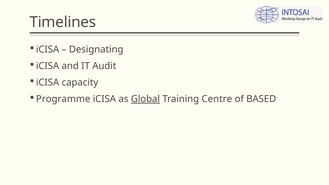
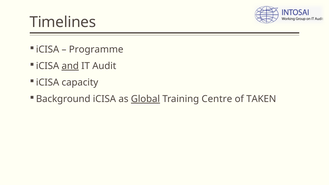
Designating: Designating -> Programme (96, 50)
and underline: none -> present (70, 66)
Programme: Programme -> Background (63, 99)
BASED: BASED -> TAKEN (261, 99)
